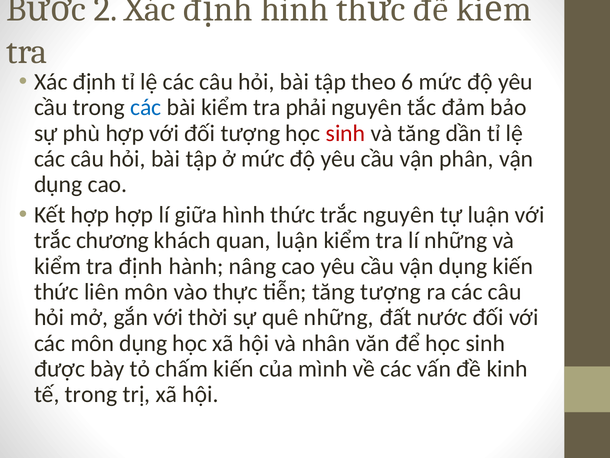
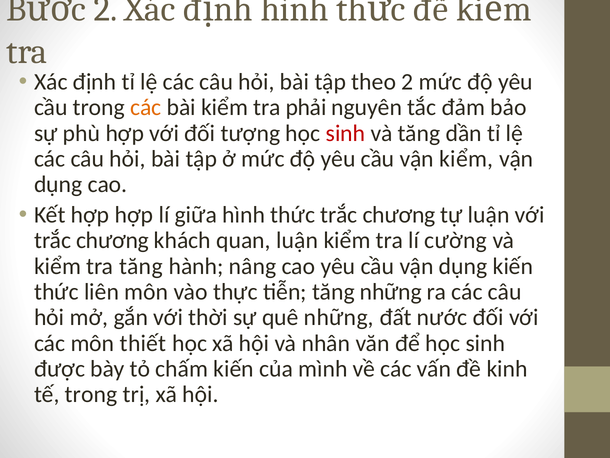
theo 6: 6 -> 2 (407, 82)
các colour: blue -> orange (146, 107)
vận phân: phân -> kiểm (466, 159)
thức trắc nguyên: nguyên -> chương (399, 215)
lí những: những -> cường (456, 240)
tra định: định -> tăng (141, 266)
tăng tượng: tượng -> những (391, 292)
môn dụng: dụng -> thiết (143, 343)
